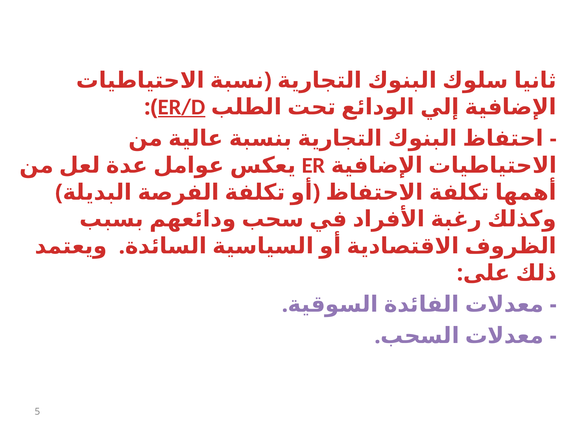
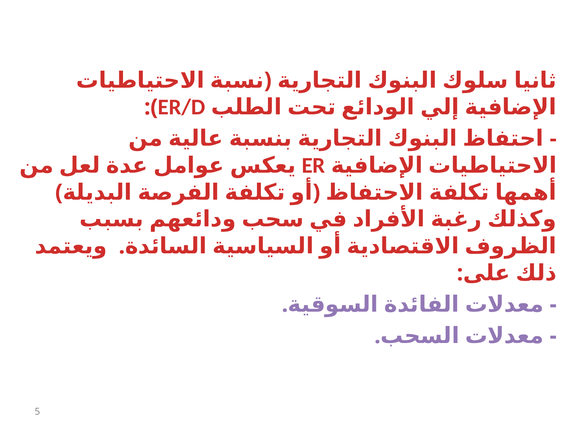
ER/D underline: present -> none (182, 107)
